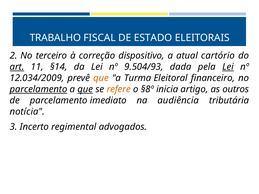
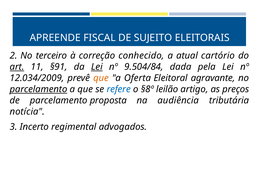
TRABALHO: TRABALHO -> APREENDE (55, 38)
ESTADO: ESTADO -> SUJEITO (153, 38)
dispositivo: dispositivo -> conhecido (141, 56)
§14: §14 -> §91 (59, 67)
Lei underline: none -> present (97, 67)
9.504/93: 9.504/93 -> 9.504/84 (144, 67)
Lei underline: present -> none (228, 67)
Turma: Turma -> Oferta (138, 78)
financeiro: financeiro -> agravante (213, 78)
que underline: present -> none (85, 89)
refere colour: orange -> blue (119, 89)
inicia: inicia -> leilão (167, 89)
outros: outros -> preços (236, 89)
imediato: imediato -> proposta (108, 101)
